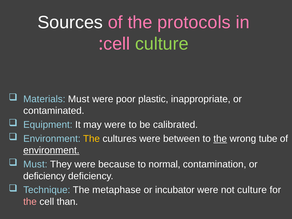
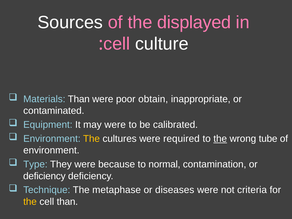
protocols: protocols -> displayed (194, 22)
culture colour: light green -> white (162, 44)
Materials Must: Must -> Than (79, 99)
plastic: plastic -> obtain (153, 99)
between: between -> required (181, 139)
environment underline: present -> none (51, 150)
Must: Must -> Type (35, 164)
incubator: incubator -> diseases (175, 190)
not culture: culture -> criteria (252, 190)
the colour: pink -> yellow (30, 202)
